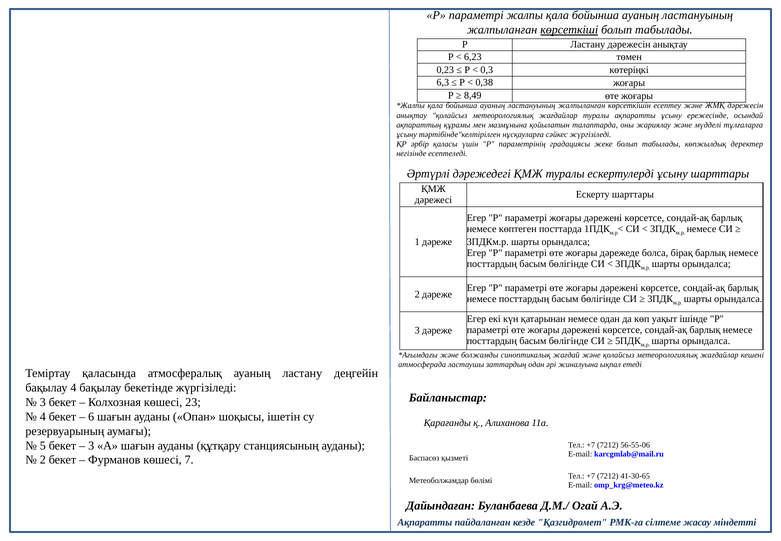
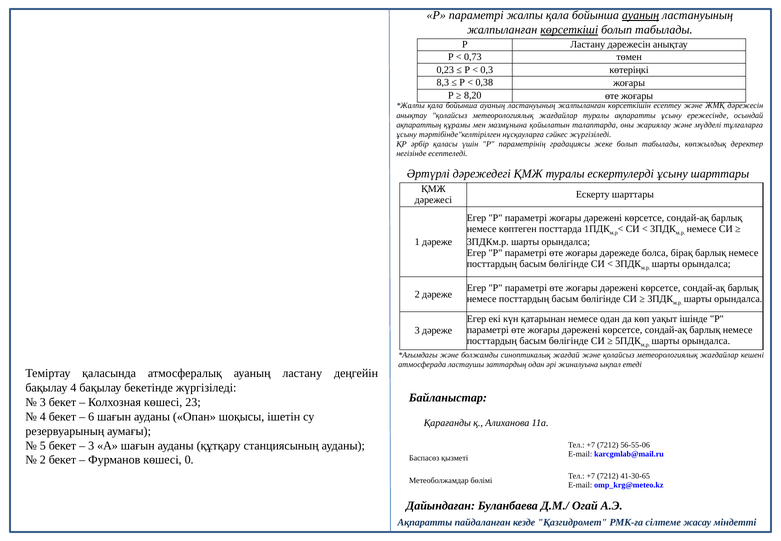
ауаның underline: none -> present (641, 15)
6,23: 6,23 -> 0,73 (473, 57)
6,3: 6,3 -> 8,3 (443, 83)
8,49: 8,49 -> 8,20 (473, 96)
7: 7 -> 0 (189, 460)
